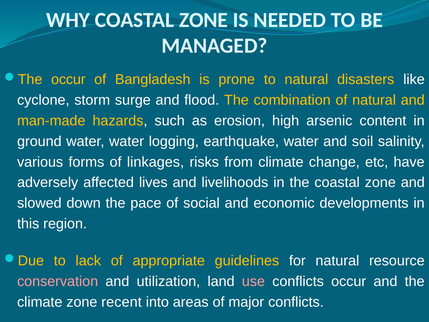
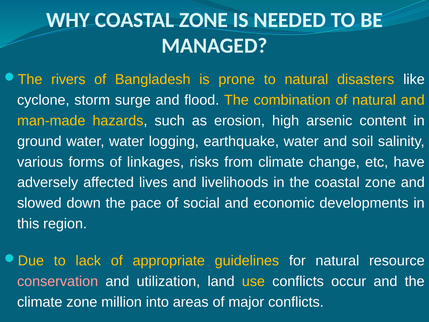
occur: occur -> rivers (68, 79)
use colour: pink -> yellow (253, 281)
recent: recent -> million (122, 302)
